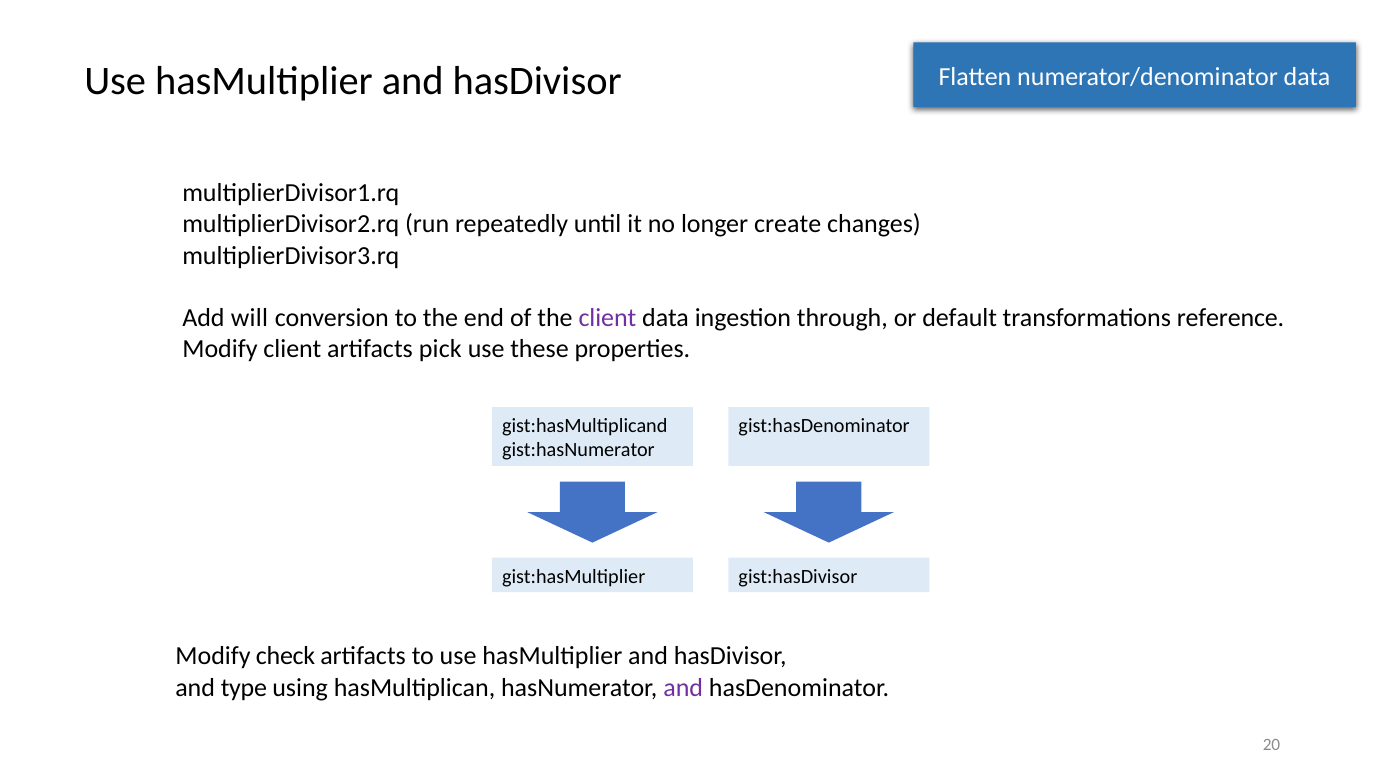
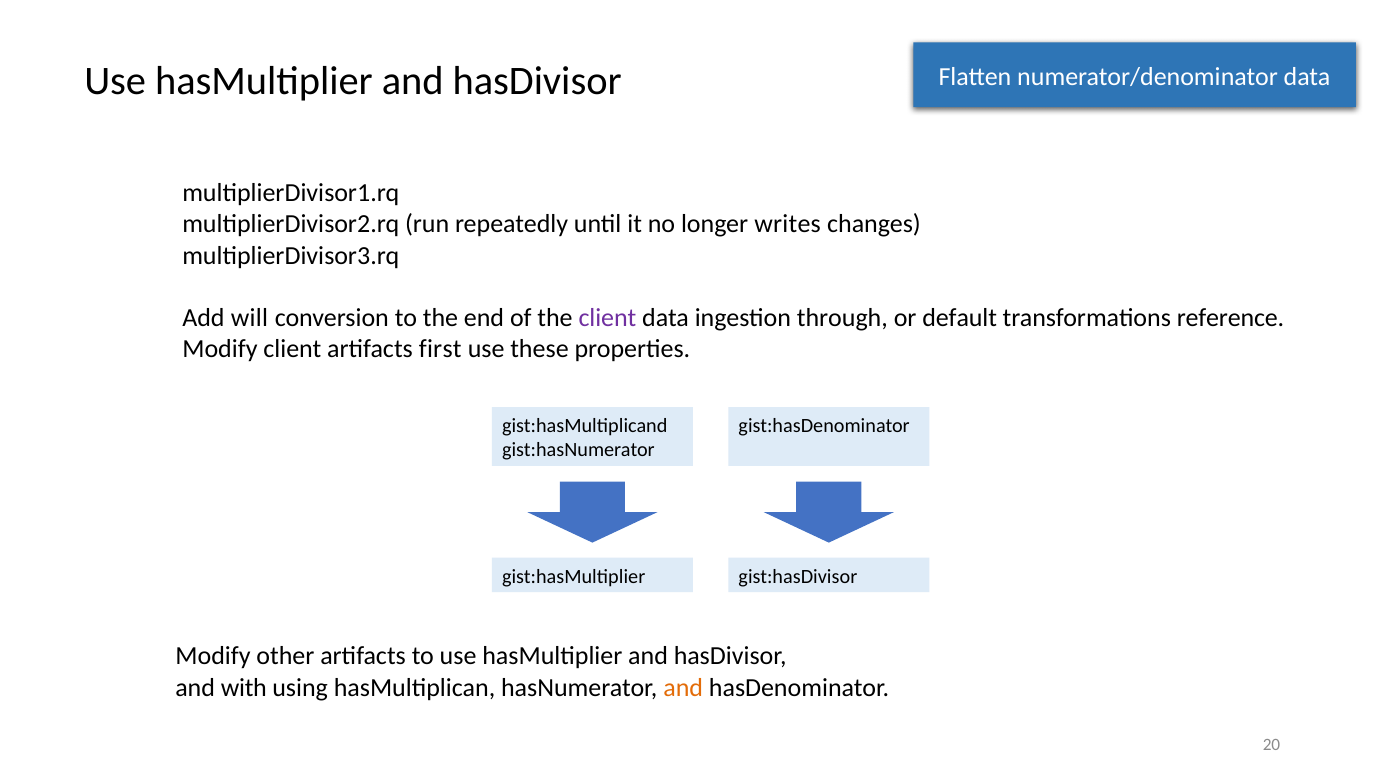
create: create -> writes (788, 224)
pick: pick -> first (440, 349)
check: check -> other (285, 656)
type: type -> with (244, 687)
and colour: purple -> orange (683, 687)
